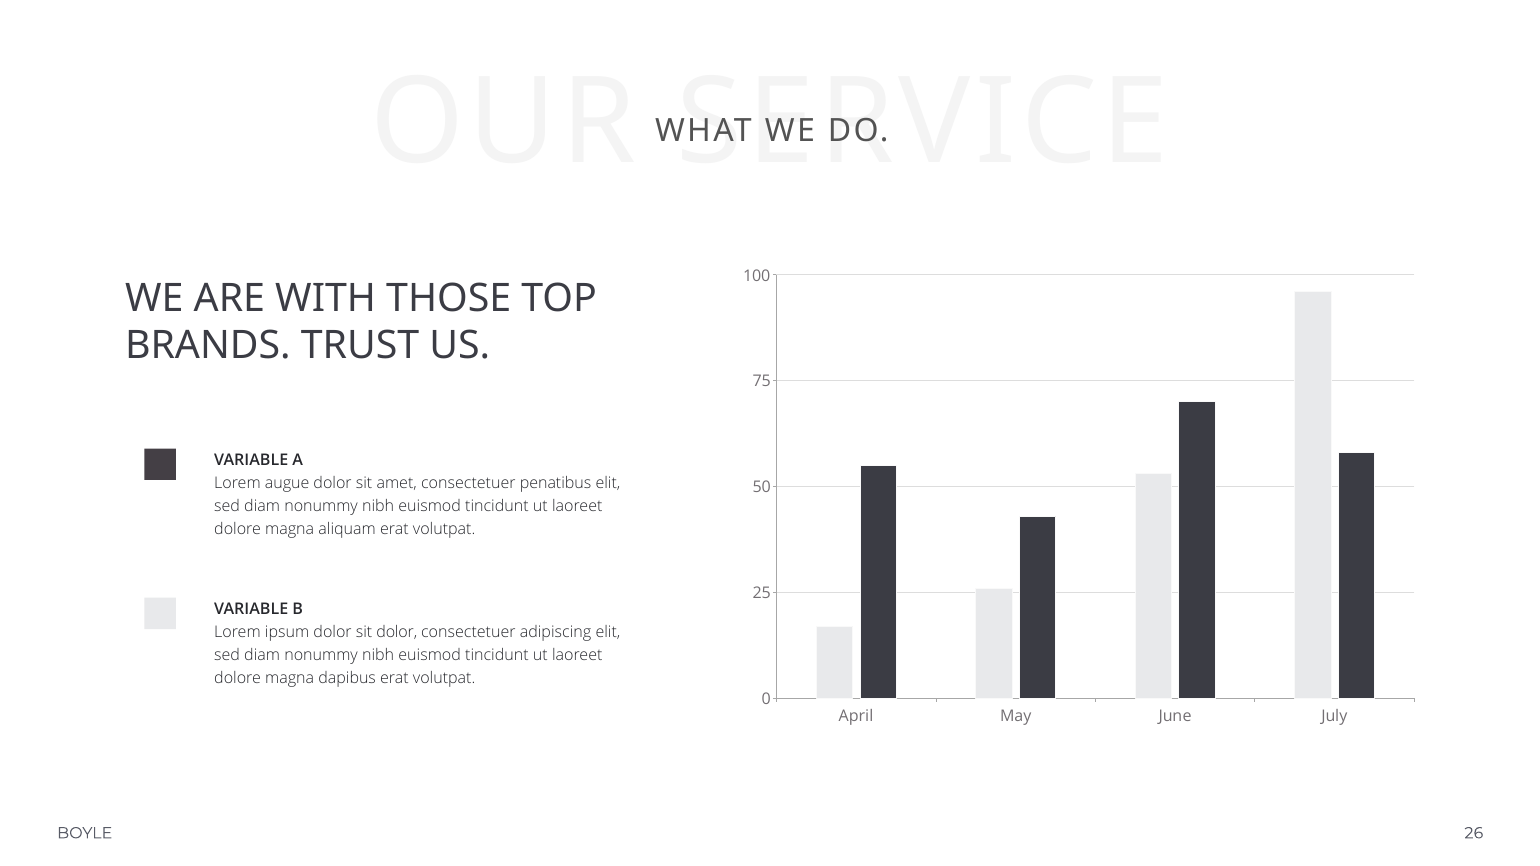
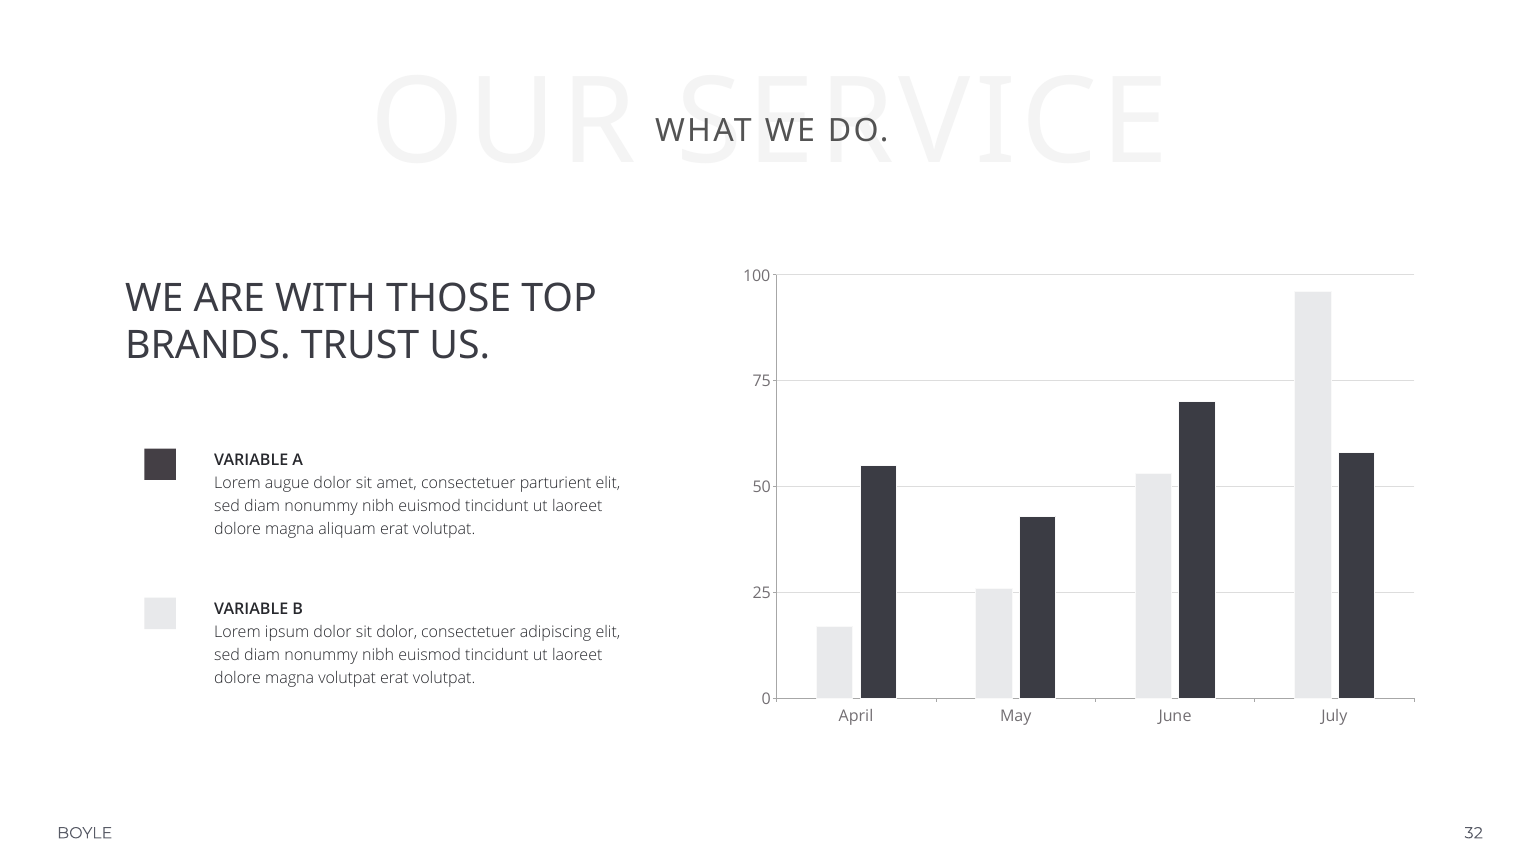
penatibus: penatibus -> parturient (556, 483)
magna dapibus: dapibus -> volutpat (347, 679)
26: 26 -> 32 (1474, 833)
